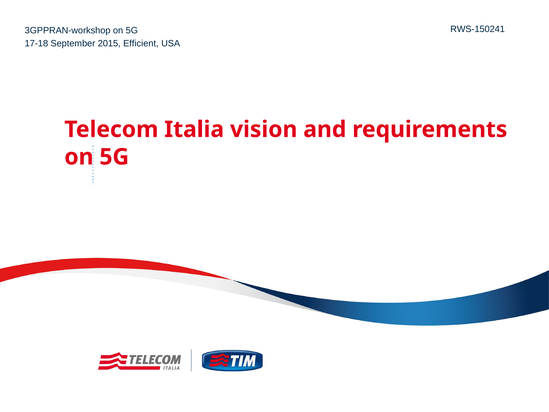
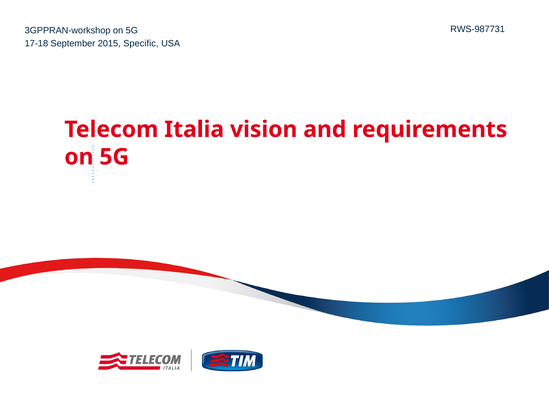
RWS-150241: RWS-150241 -> RWS-987731 (478, 29)
Efficient: Efficient -> Specific (141, 43)
